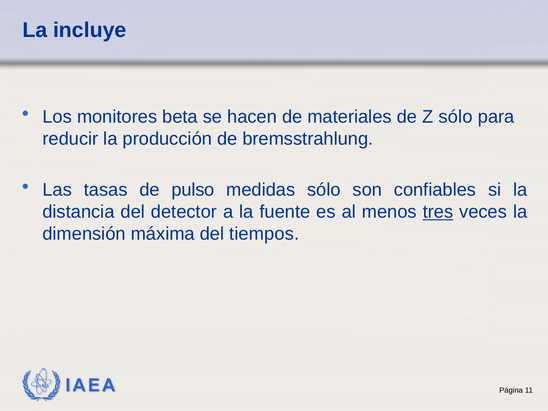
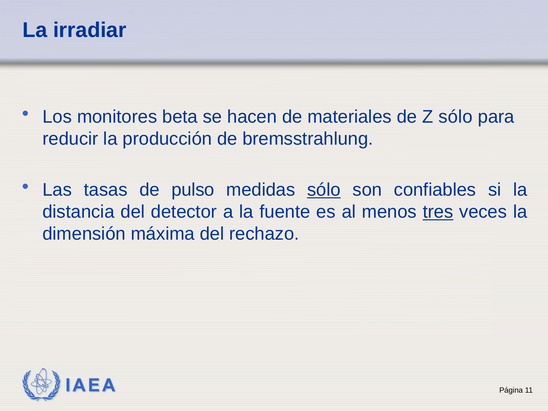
incluye: incluye -> irradiar (90, 30)
sólo underline: none -> present (324, 190)
tiempos: tiempos -> rechazo (264, 234)
